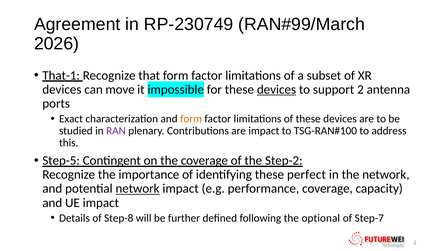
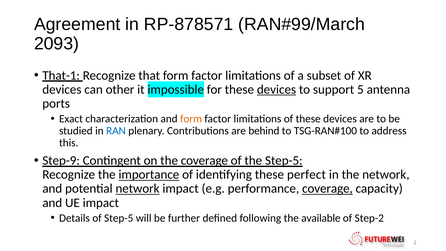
RP-230749: RP-230749 -> RP-878571 (189, 24)
2026: 2026 -> 2093 (57, 44)
move: move -> other (120, 89)
support 2: 2 -> 5 (360, 89)
RAN colour: purple -> blue (116, 131)
are impact: impact -> behind (264, 131)
Step-5: Step-5 -> Step-9 (61, 161)
the Step-2: Step-2 -> Step-5 (284, 161)
importance underline: none -> present (149, 175)
coverage underline: none -> present (327, 189)
of Step-8: Step-8 -> Step-5 (119, 218)
optional: optional -> available (321, 218)
Step-7: Step-7 -> Step-2 (369, 218)
